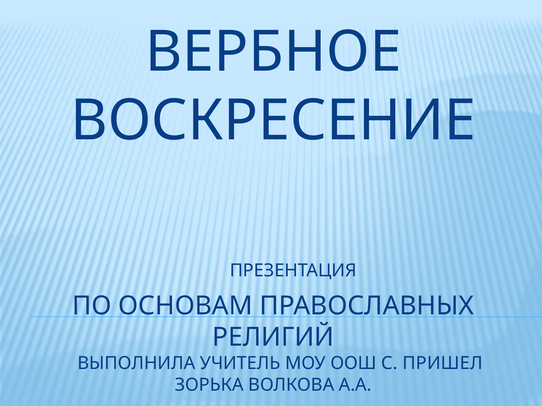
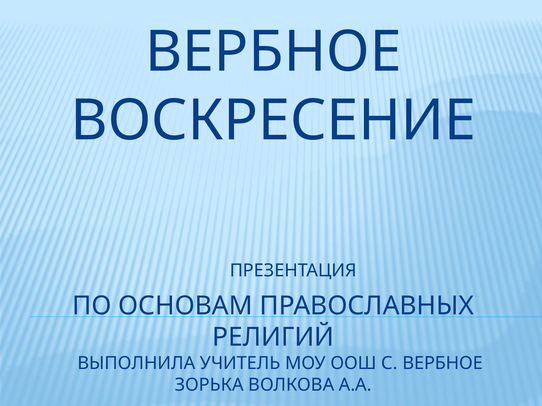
С ПРИШЕЛ: ПРИШЕЛ -> ВЕРБНОЕ (443, 364)
